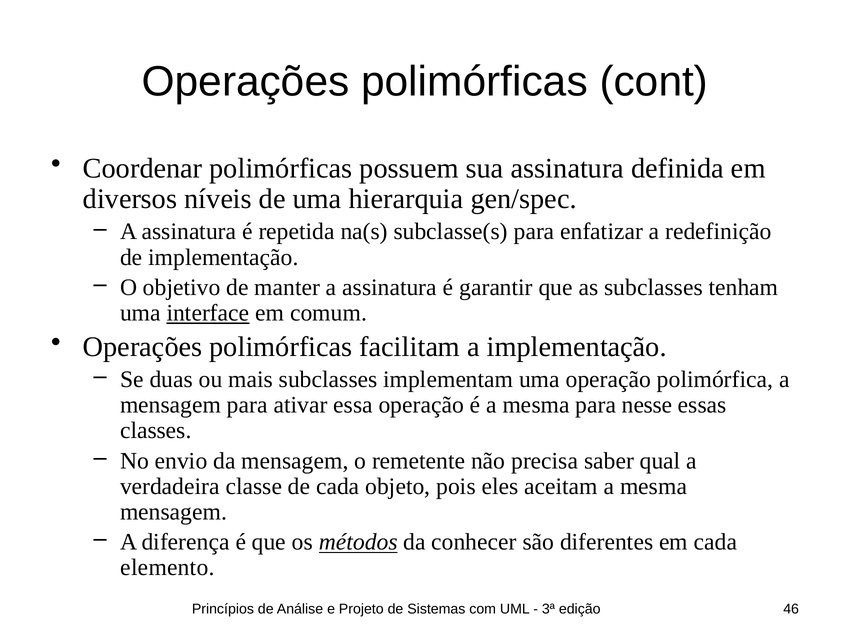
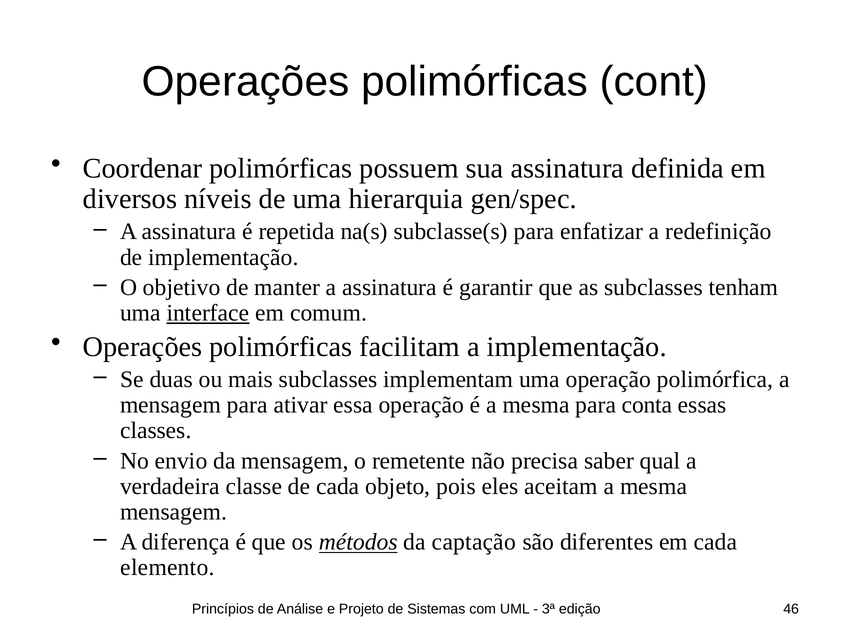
nesse: nesse -> conta (647, 405)
conhecer: conhecer -> captação (474, 542)
